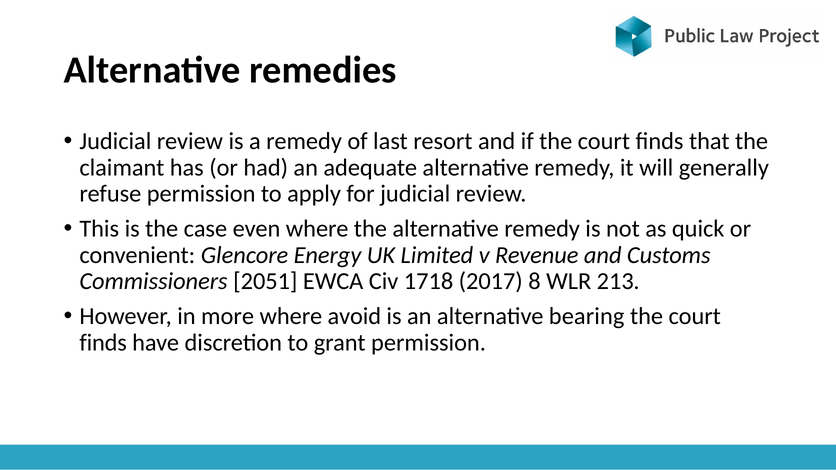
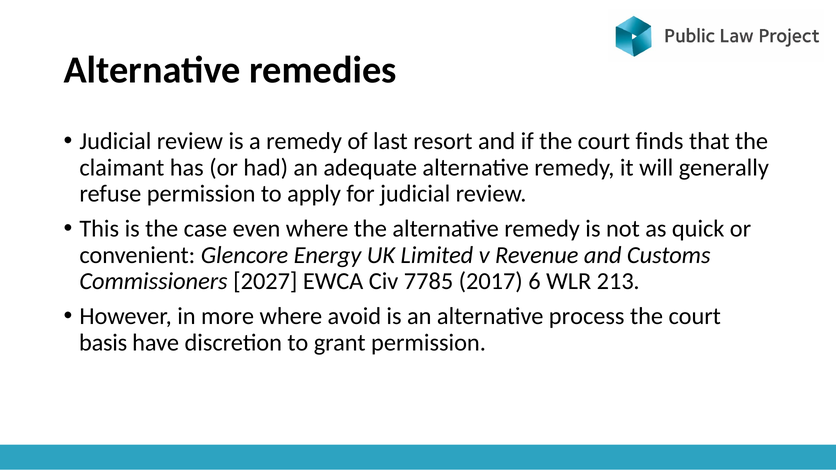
2051: 2051 -> 2027 (265, 281)
1718: 1718 -> 7785 (429, 281)
8: 8 -> 6 (534, 281)
bearing: bearing -> process (587, 316)
finds: finds -> basis (103, 343)
